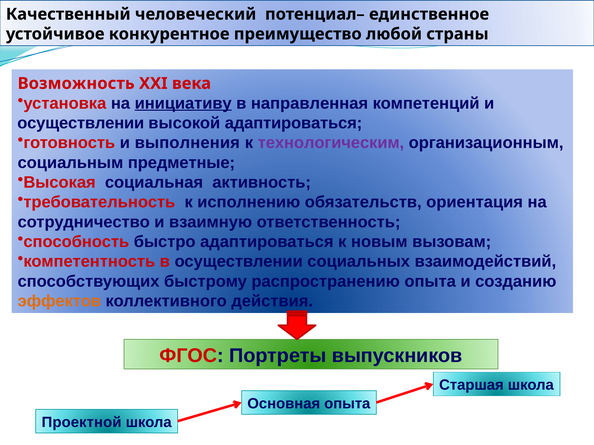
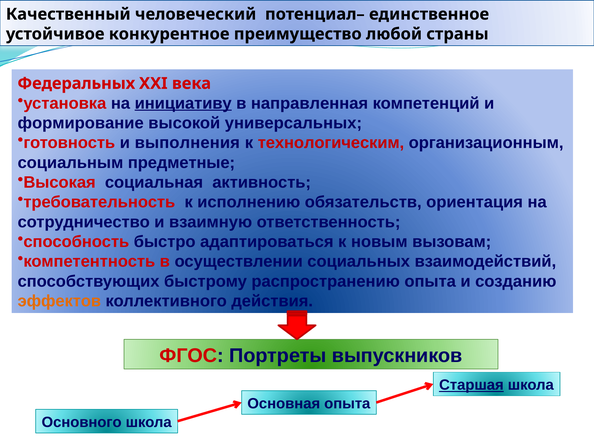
Возможность: Возможность -> Федеральных (76, 84)
осуществлении: осуществлении -> формирование (81, 123)
высокой адаптироваться: адаптироваться -> универсальных (293, 123)
технологическим colour: purple -> red (331, 143)
Старшая underline: none -> present (471, 385)
Проектной: Проектной -> Основного (82, 423)
